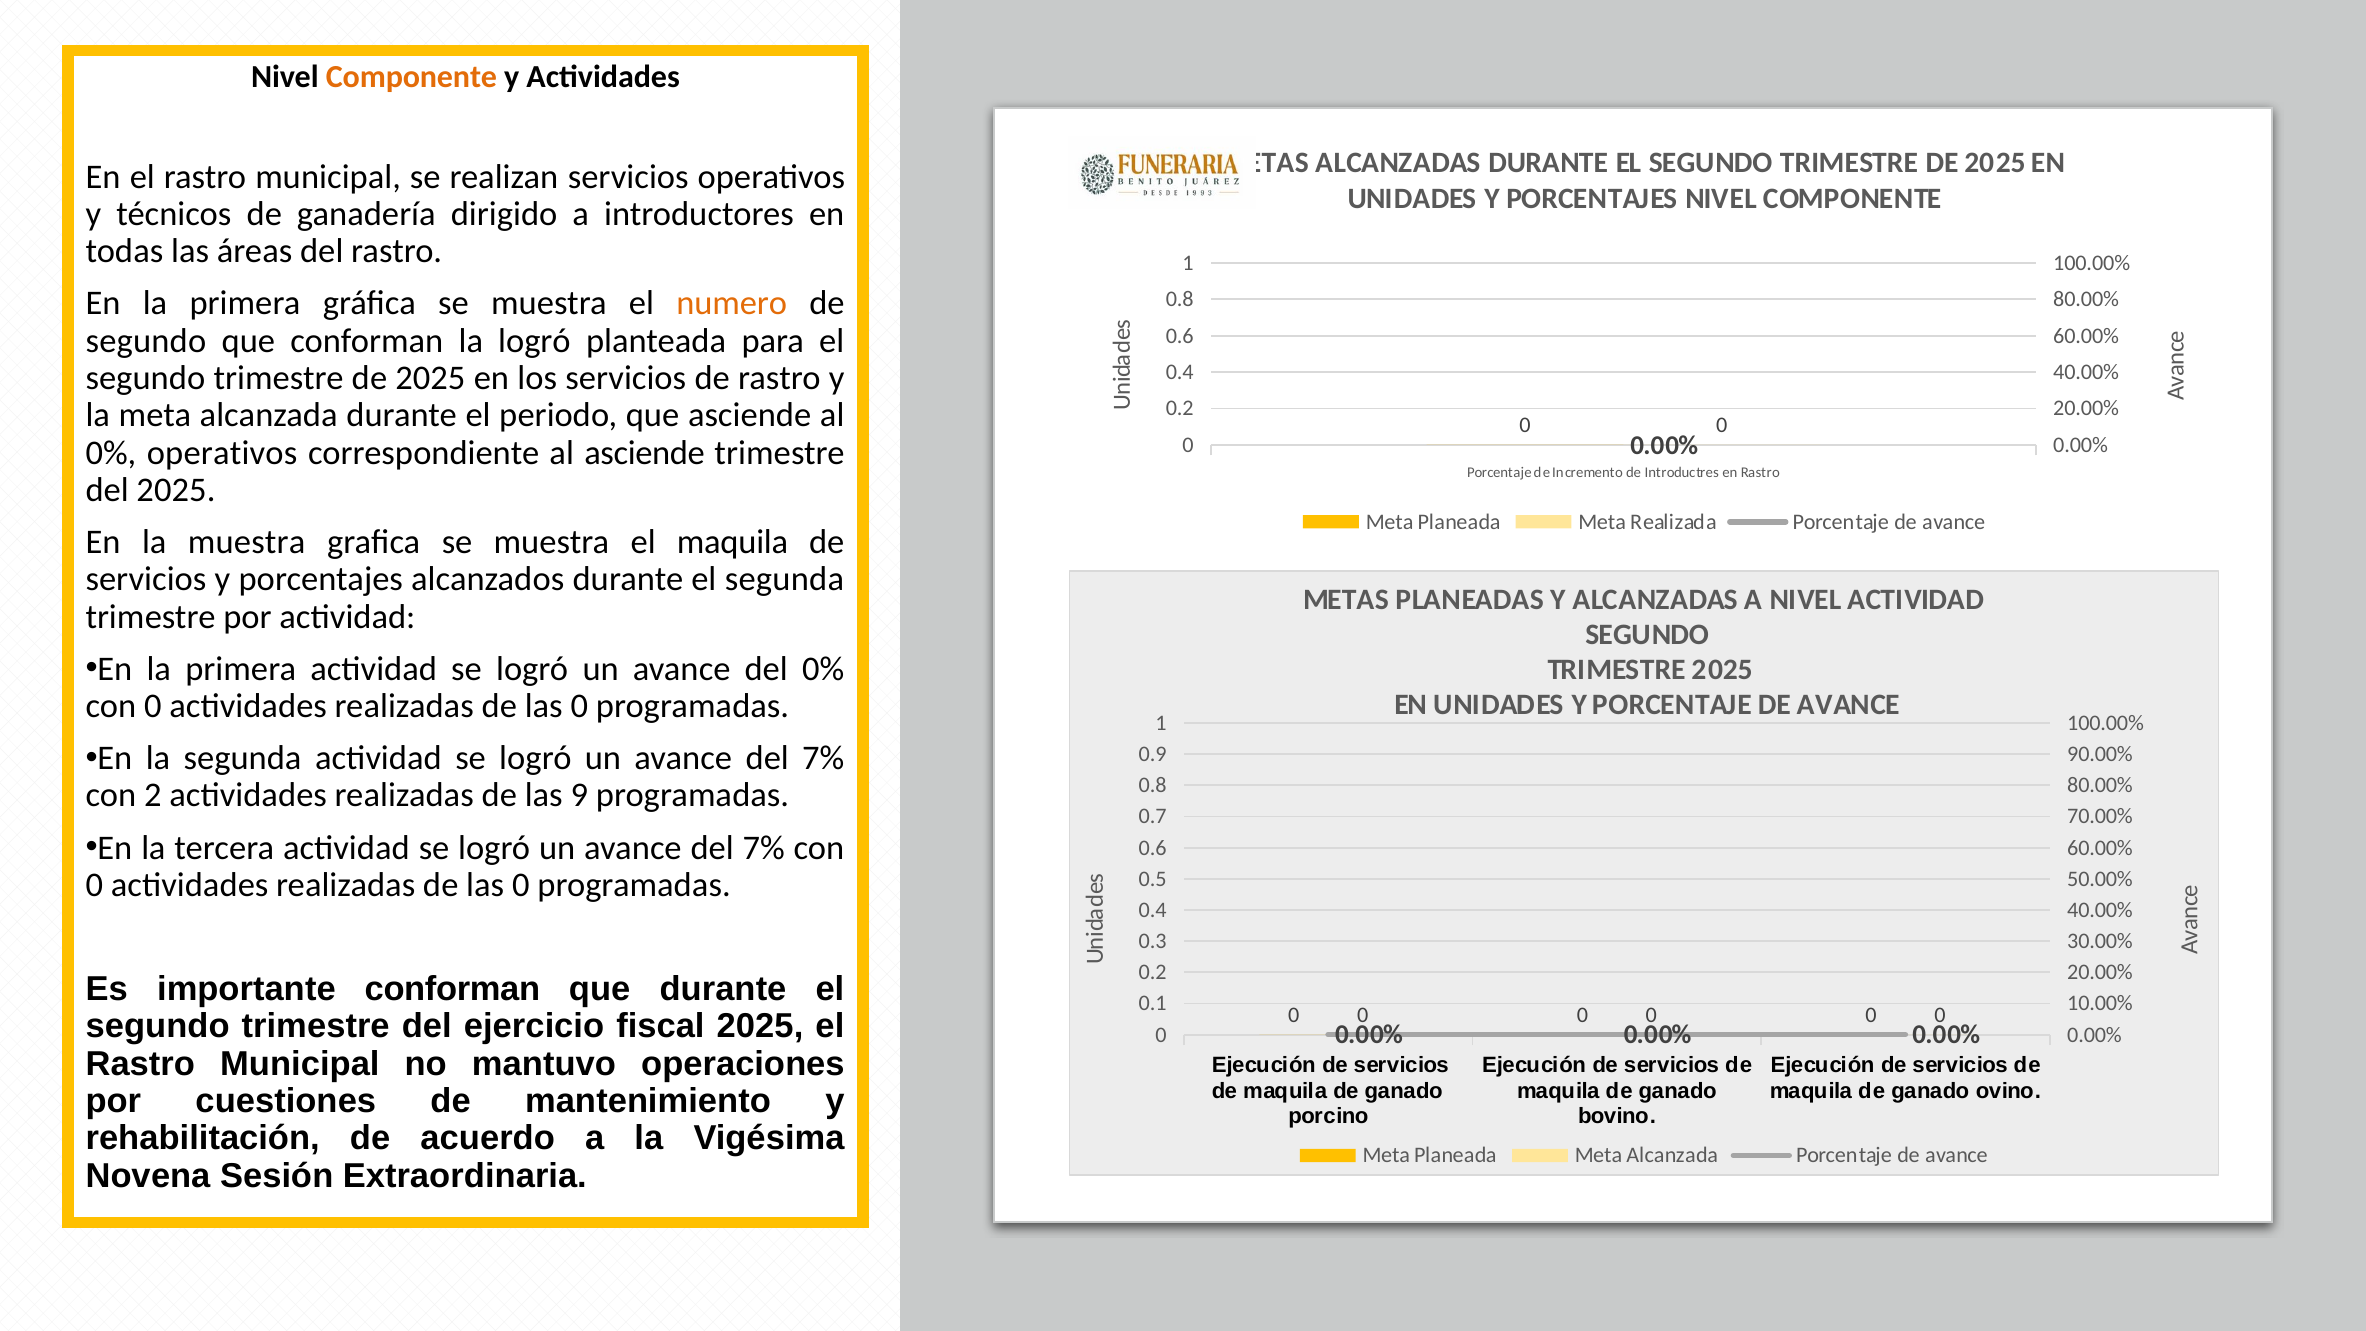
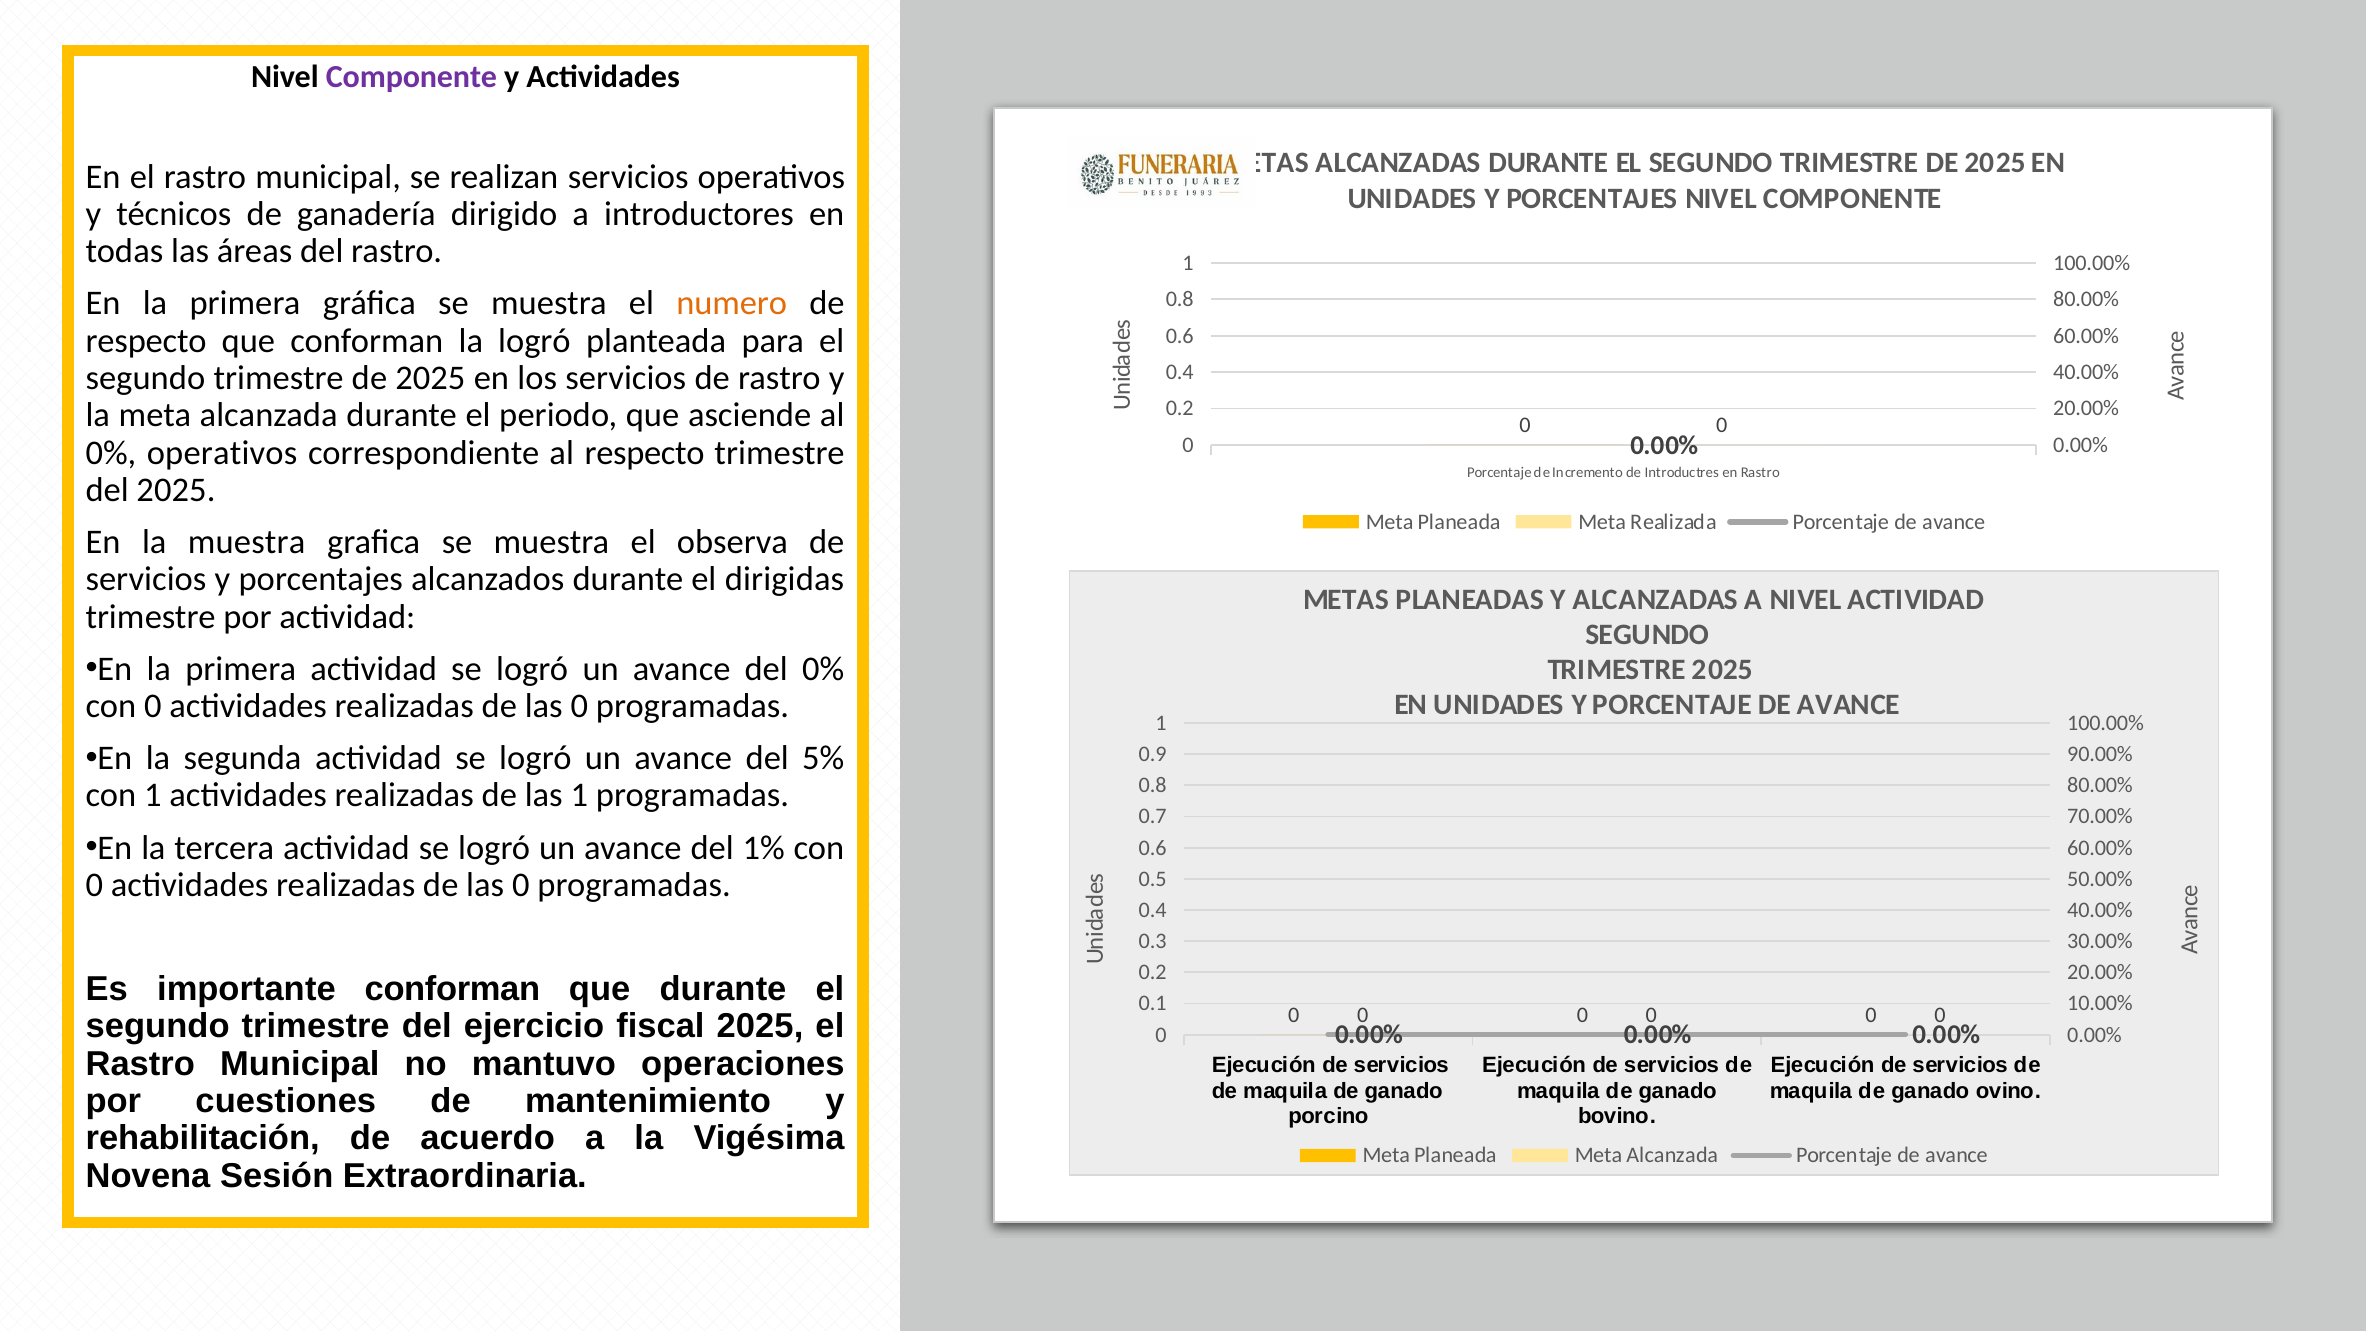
Componente colour: orange -> purple (412, 77)
segundo: segundo -> respecto (146, 341)
al asciende: asciende -> respecto (645, 453)
el maquila: maquila -> observa (732, 542)
el segunda: segunda -> dirigidas (785, 579)
7%: 7% -> 5% (823, 758)
con 2: 2 -> 1 (153, 796)
las 9: 9 -> 1 (579, 796)
7%: 7% -> 1% (764, 848)
